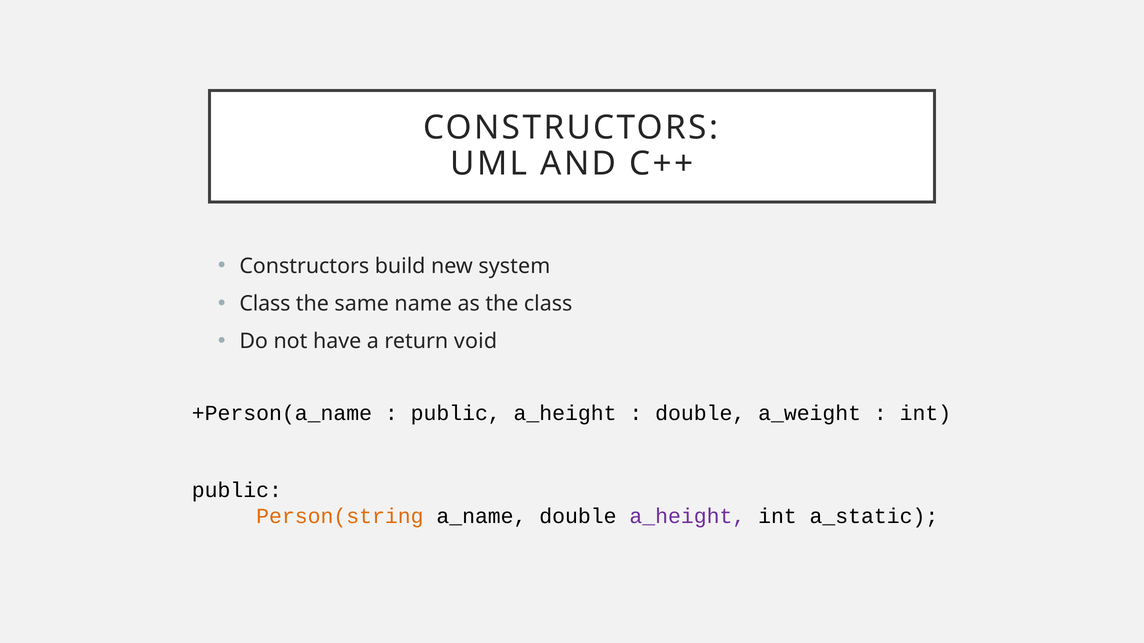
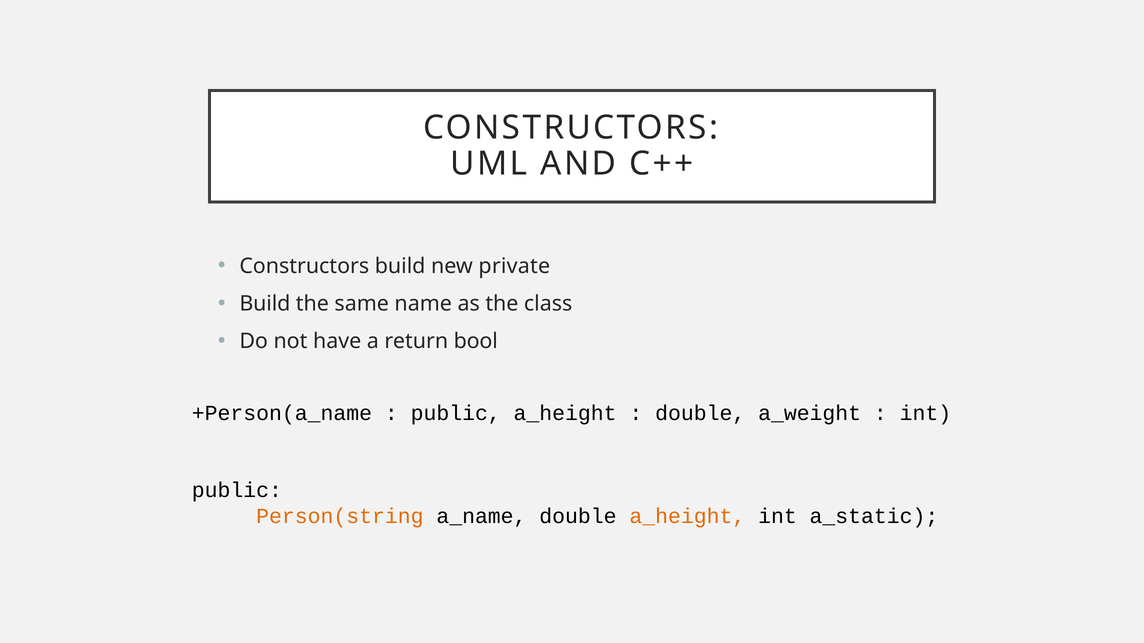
system: system -> private (514, 266)
Class: Class -> Build (265, 304)
void: void -> bool (476, 342)
a_height colour: purple -> orange (687, 517)
